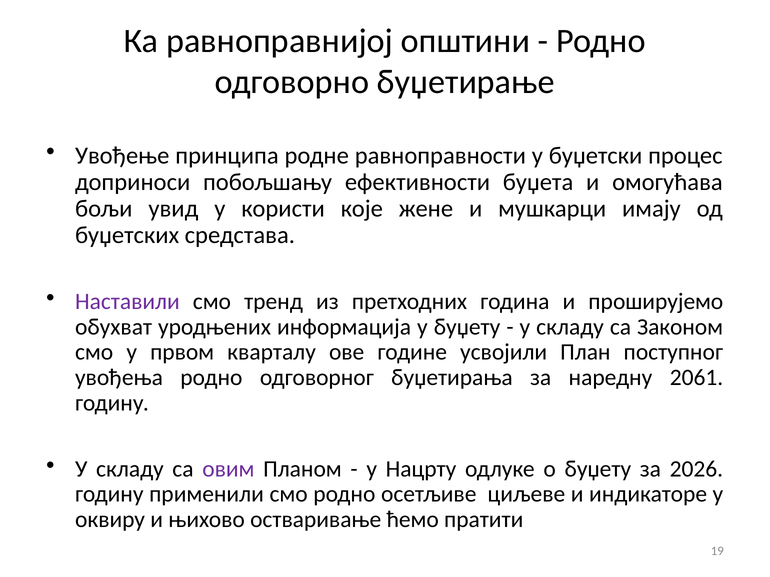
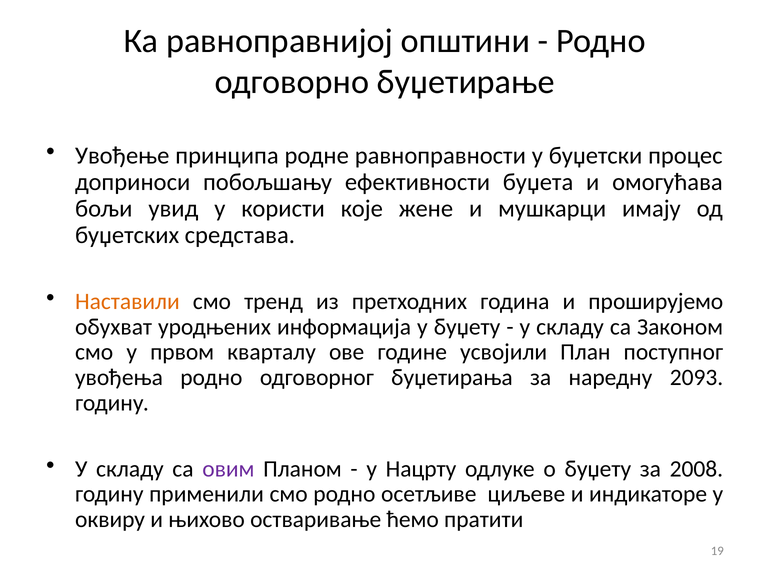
Наставили colour: purple -> orange (127, 302)
2061: 2061 -> 2093 (697, 378)
2026: 2026 -> 2008 (696, 469)
